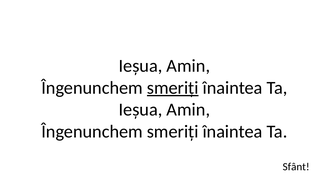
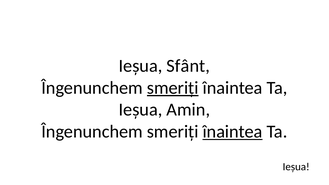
Amin: Amin -> Sfânt (188, 66)
înaintea underline: none -> present (233, 132)
Sfânt: Sfânt -> Ieșua (296, 167)
